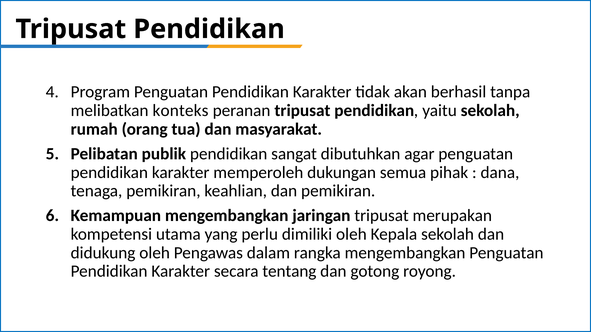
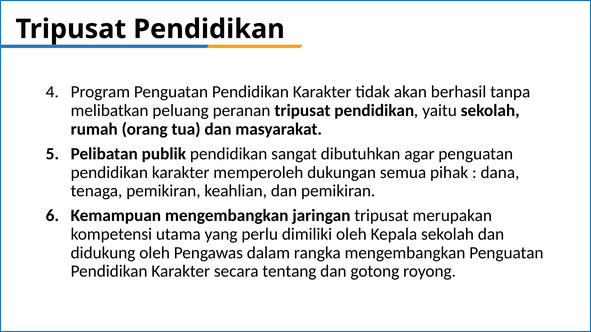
konteks: konteks -> peluang (181, 111)
